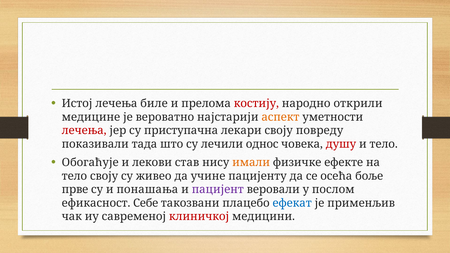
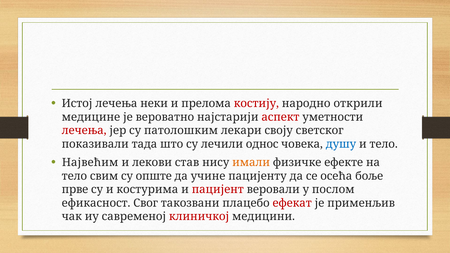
биле: биле -> неки (154, 104)
аспект colour: orange -> red (280, 117)
приступачна: приступачна -> патолошким (181, 131)
повреду: повреду -> светског (320, 131)
душу colour: red -> blue (341, 144)
Обогаћује: Обогаћује -> Највећим (90, 163)
тело своју: своју -> свим (104, 176)
живео: живео -> опште (154, 176)
понашања: понашања -> костурима (147, 190)
пацијент colour: purple -> red (218, 190)
Себе: Себе -> Свог (146, 203)
ефекат colour: blue -> red (292, 203)
